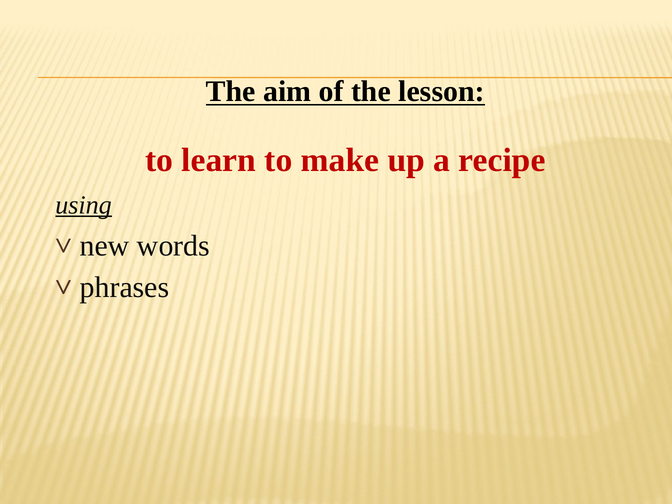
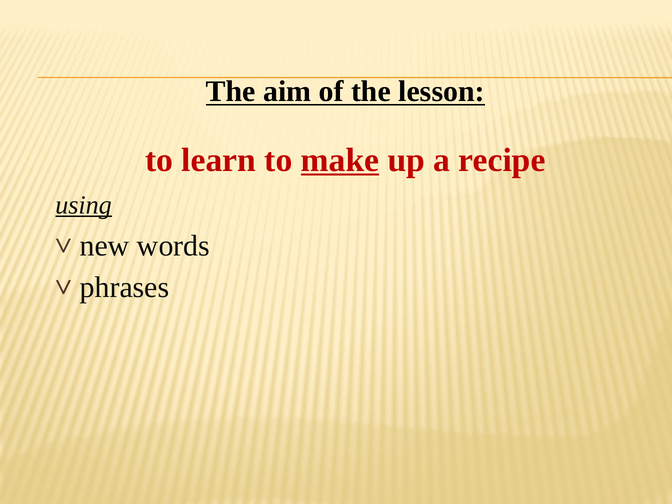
make underline: none -> present (340, 160)
